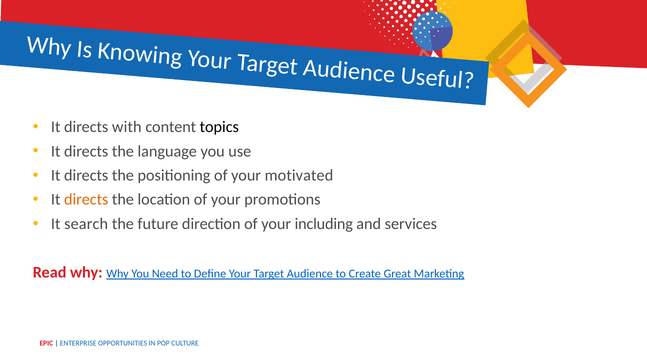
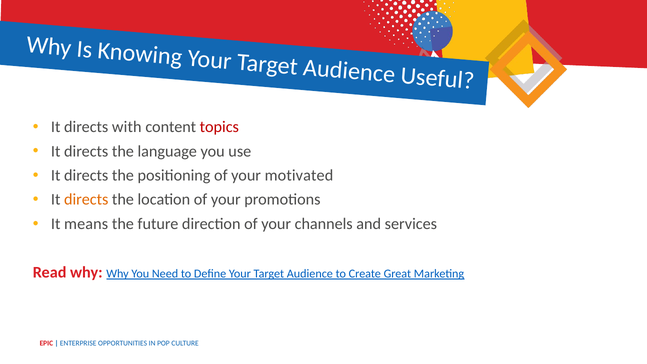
topics colour: black -> red (219, 127)
search: search -> means (86, 224)
including: including -> channels (324, 224)
